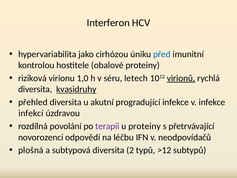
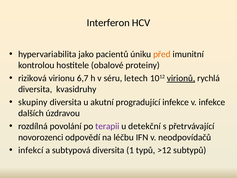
cirhózou: cirhózou -> pacientů (112, 54)
před colour: blue -> orange (162, 54)
1,0: 1,0 -> 6,7 (83, 78)
kvasidruhy underline: present -> none (76, 89)
přehled: přehled -> skupiny (33, 102)
infekcí: infekcí -> dalších (31, 113)
u proteiny: proteiny -> detekční (145, 126)
plošná: plošná -> infekcí (31, 150)
2: 2 -> 1 (130, 150)
